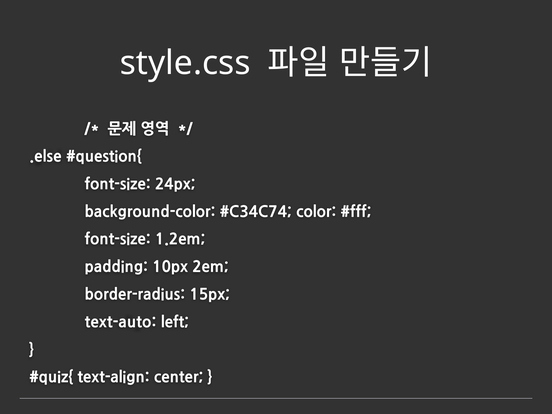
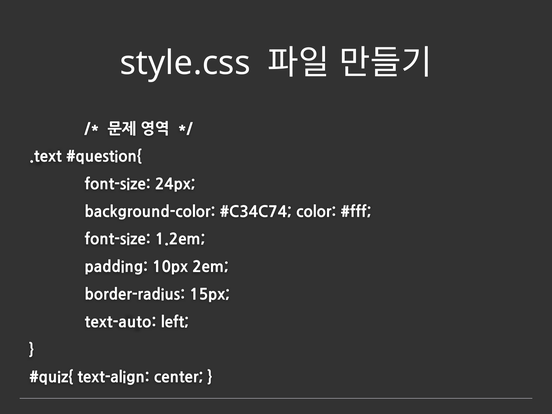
.else: .else -> .text (46, 157)
